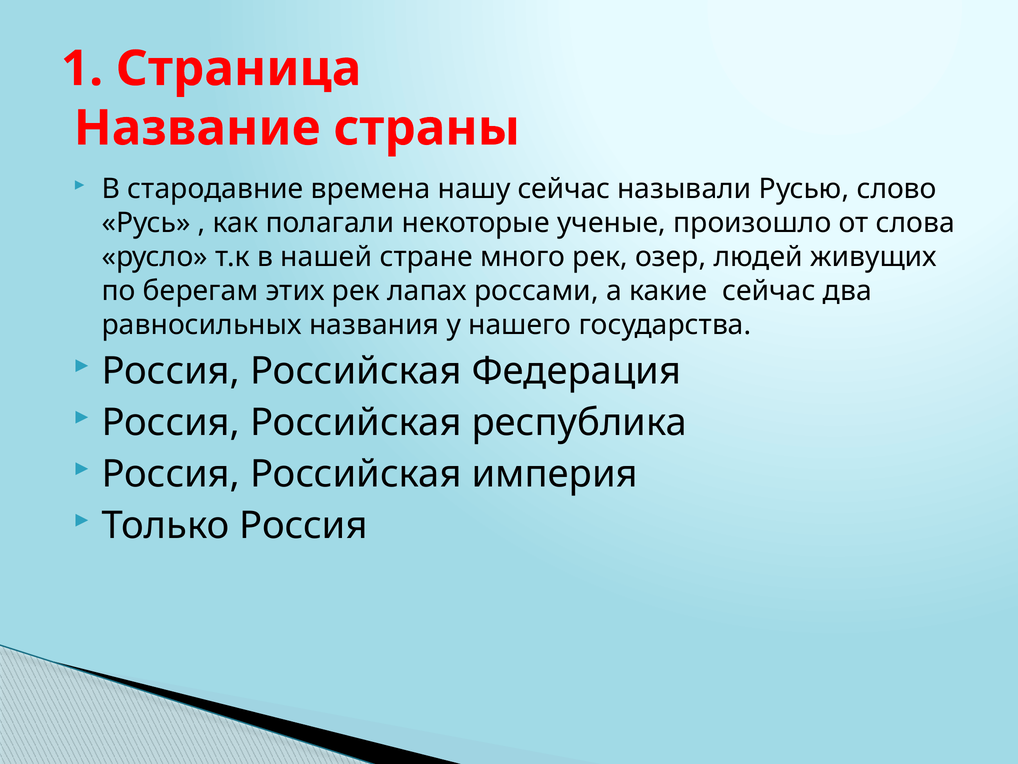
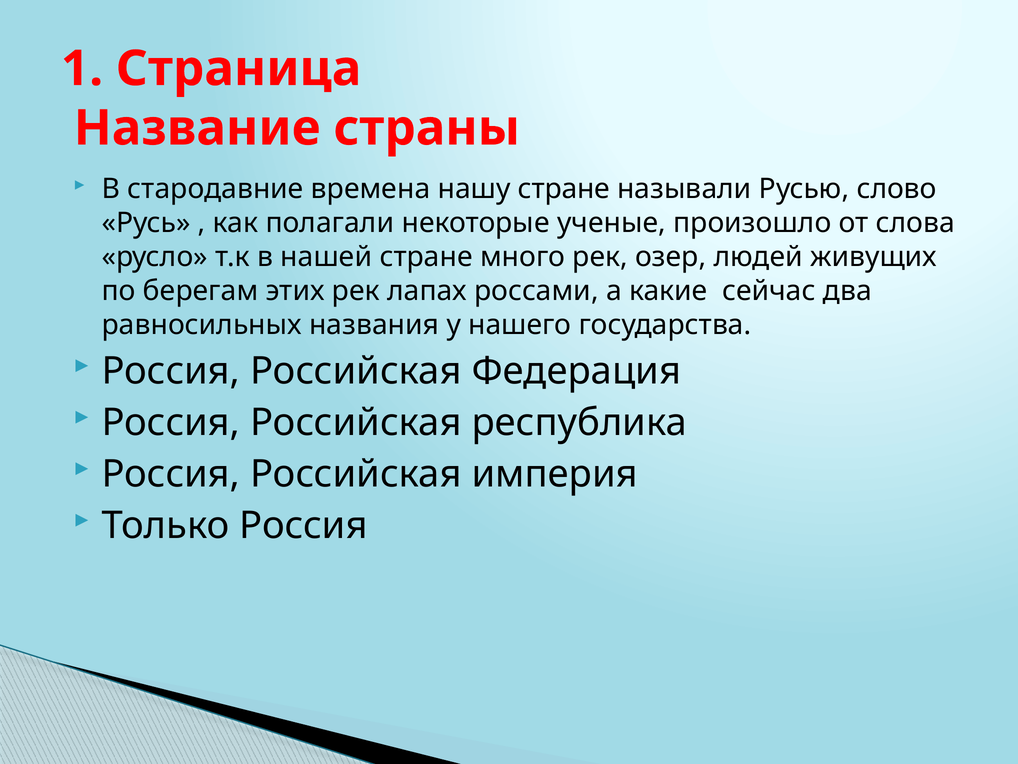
нашу сейчас: сейчас -> стране (564, 189)
